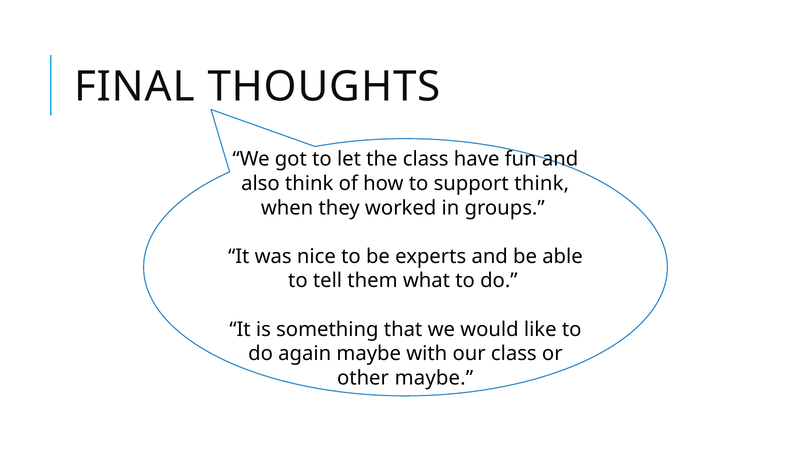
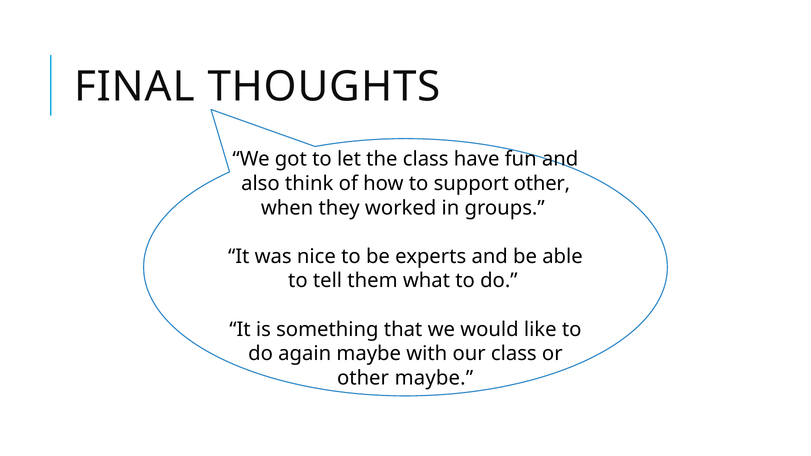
support think: think -> other (542, 184)
